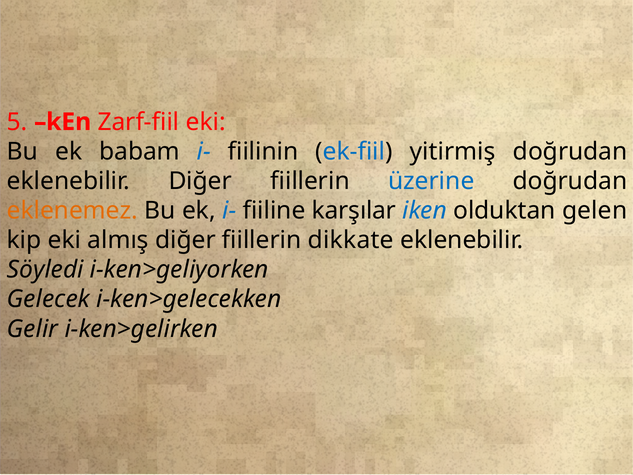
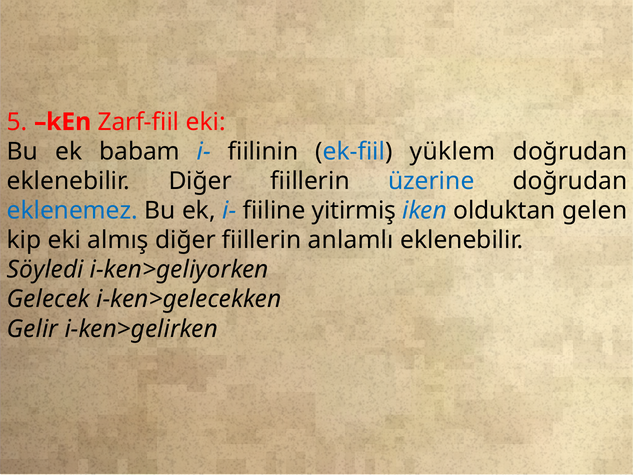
yitirmiş: yitirmiş -> yüklem (453, 151)
eklenemez colour: orange -> blue (72, 211)
karşılar: karşılar -> yitirmiş (354, 211)
dikkate: dikkate -> anlamlı (351, 240)
